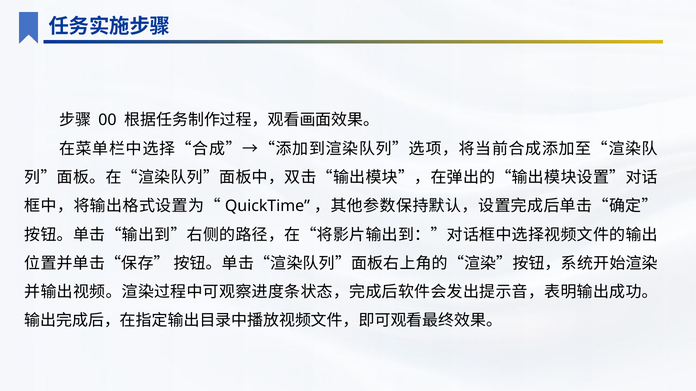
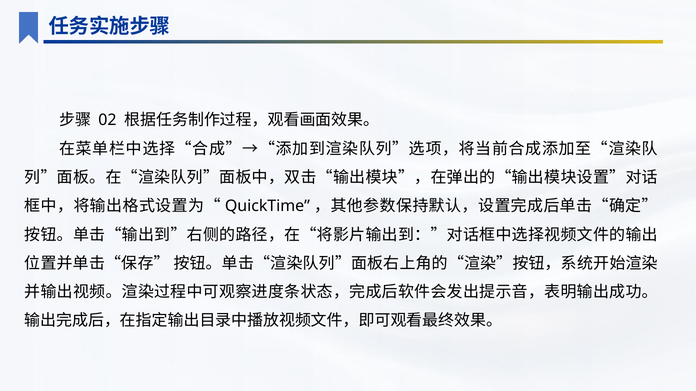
00: 00 -> 02 (107, 120)
